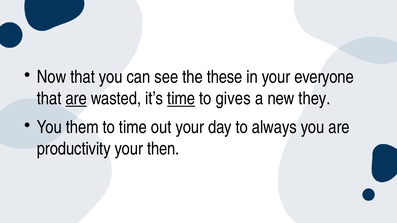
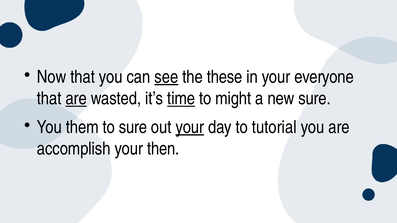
see underline: none -> present (166, 77)
gives: gives -> might (233, 99)
new they: they -> sure (315, 99)
to time: time -> sure (133, 127)
your underline: none -> present (190, 127)
always: always -> tutorial (274, 127)
productivity: productivity -> accomplish (74, 149)
